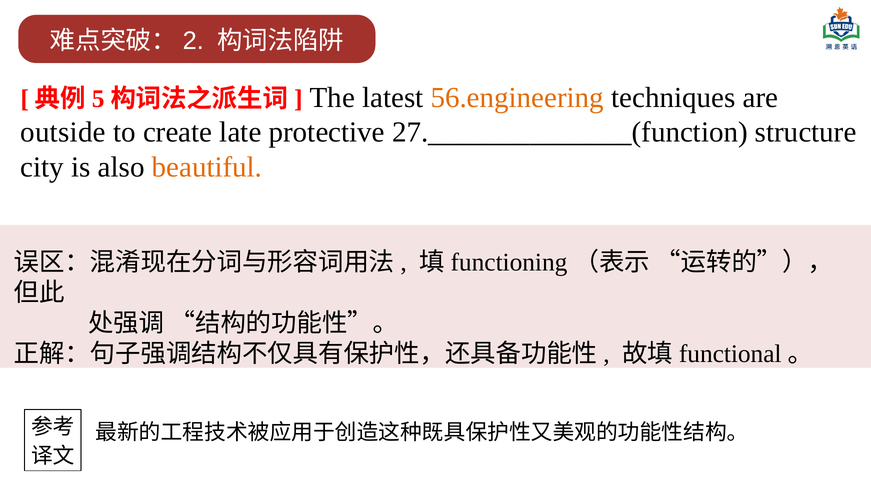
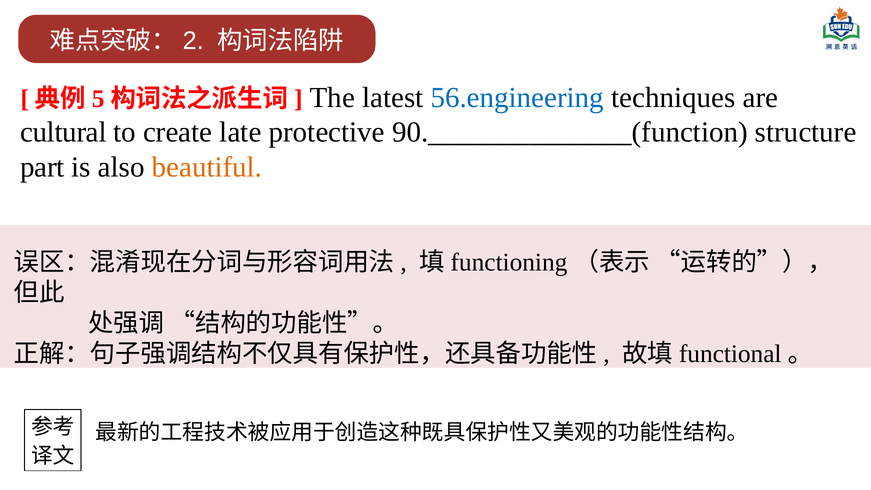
56.engineering colour: orange -> blue (517, 97)
outside: outside -> cultural (63, 132)
27.______________(function: 27.______________(function -> 90.______________(function (570, 132)
city: city -> part (42, 167)
